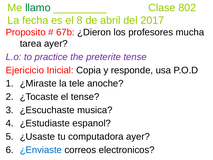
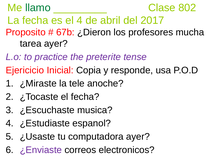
el 8: 8 -> 4 (80, 20)
el tense: tense -> fecha (85, 97)
¿Enviaste colour: blue -> purple (41, 150)
